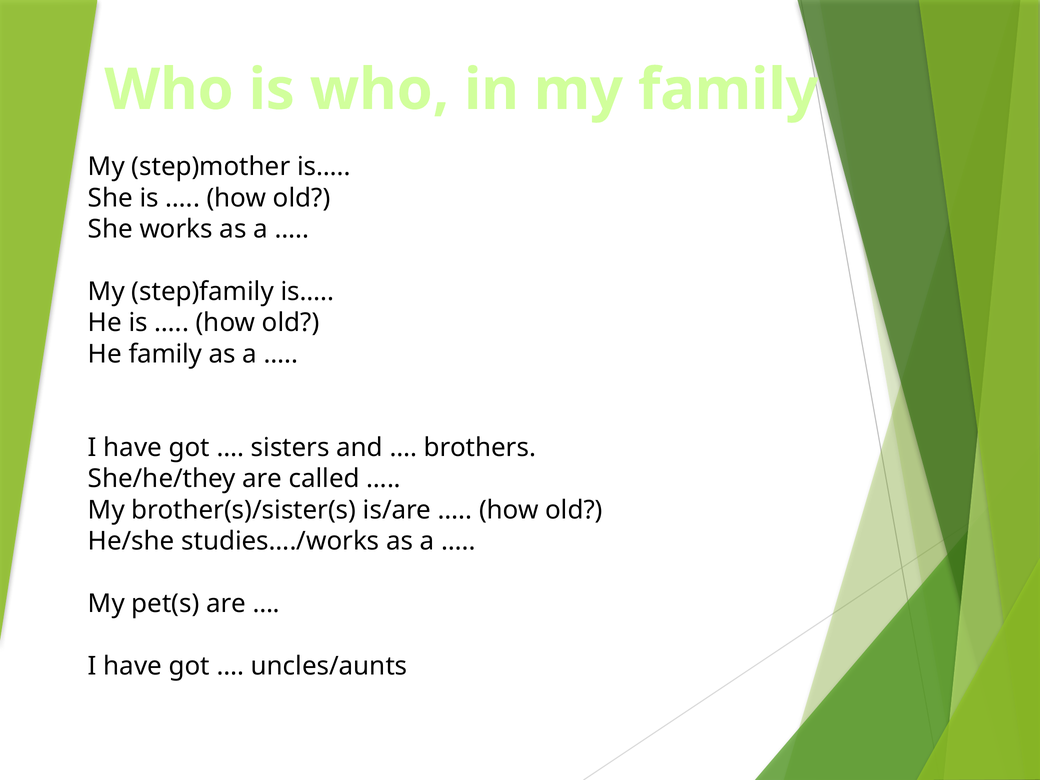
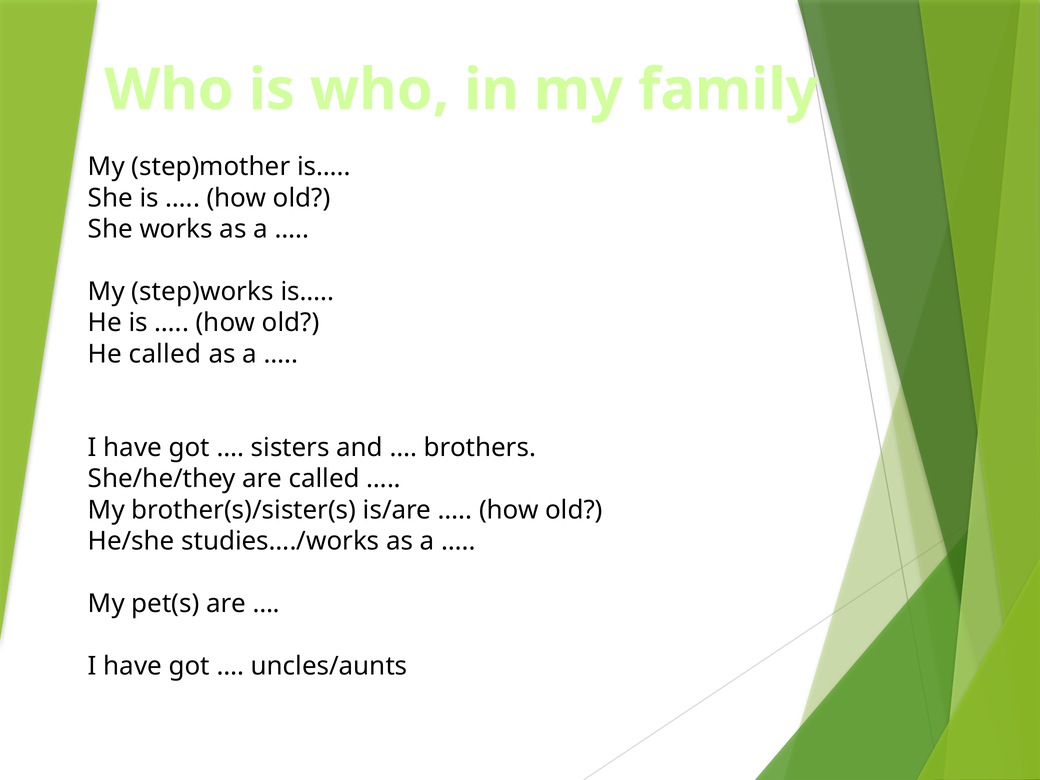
step)family: step)family -> step)works (203, 292)
He family: family -> called (165, 354)
